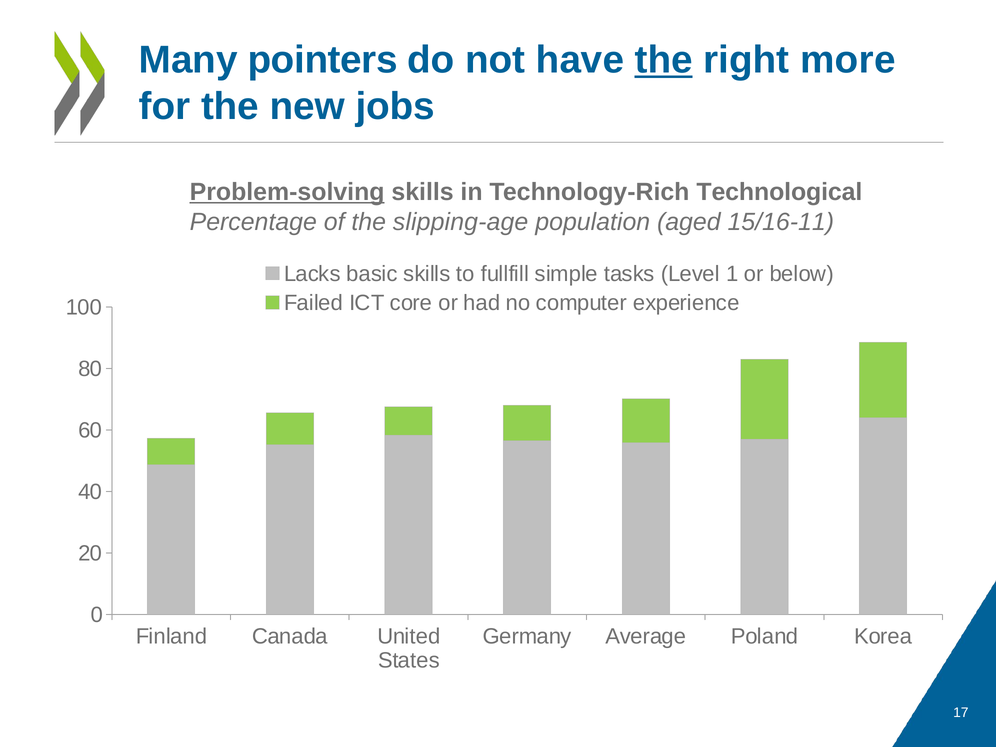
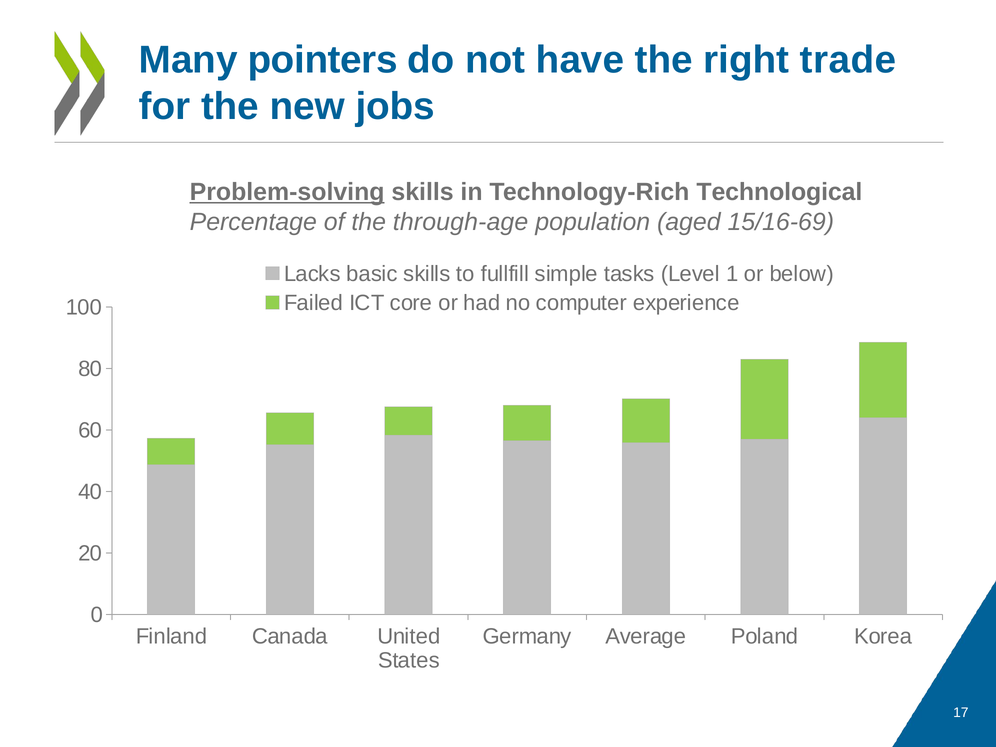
the underline: present -> none (664, 60)
more: more -> trade (848, 60)
slipping-age: slipping-age -> through-age (461, 222)
15/16-11: 15/16-11 -> 15/16-69 (781, 222)
